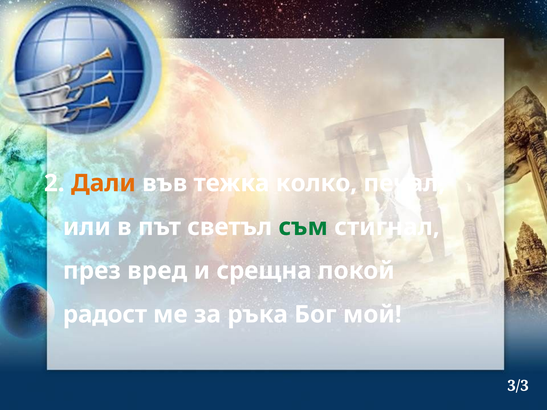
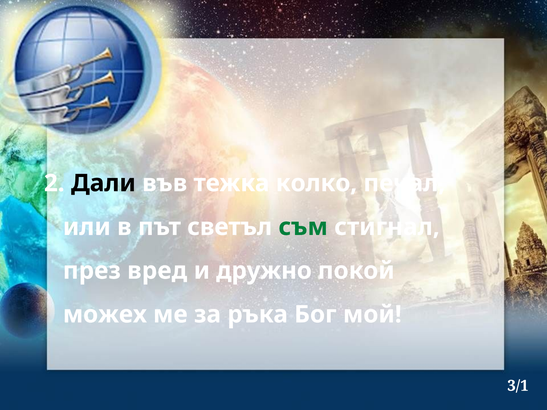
Дали colour: orange -> black (103, 183)
срещна: срещна -> дружно (264, 271)
радост: радост -> можех (105, 315)
3/3: 3/3 -> 3/1 (518, 386)
